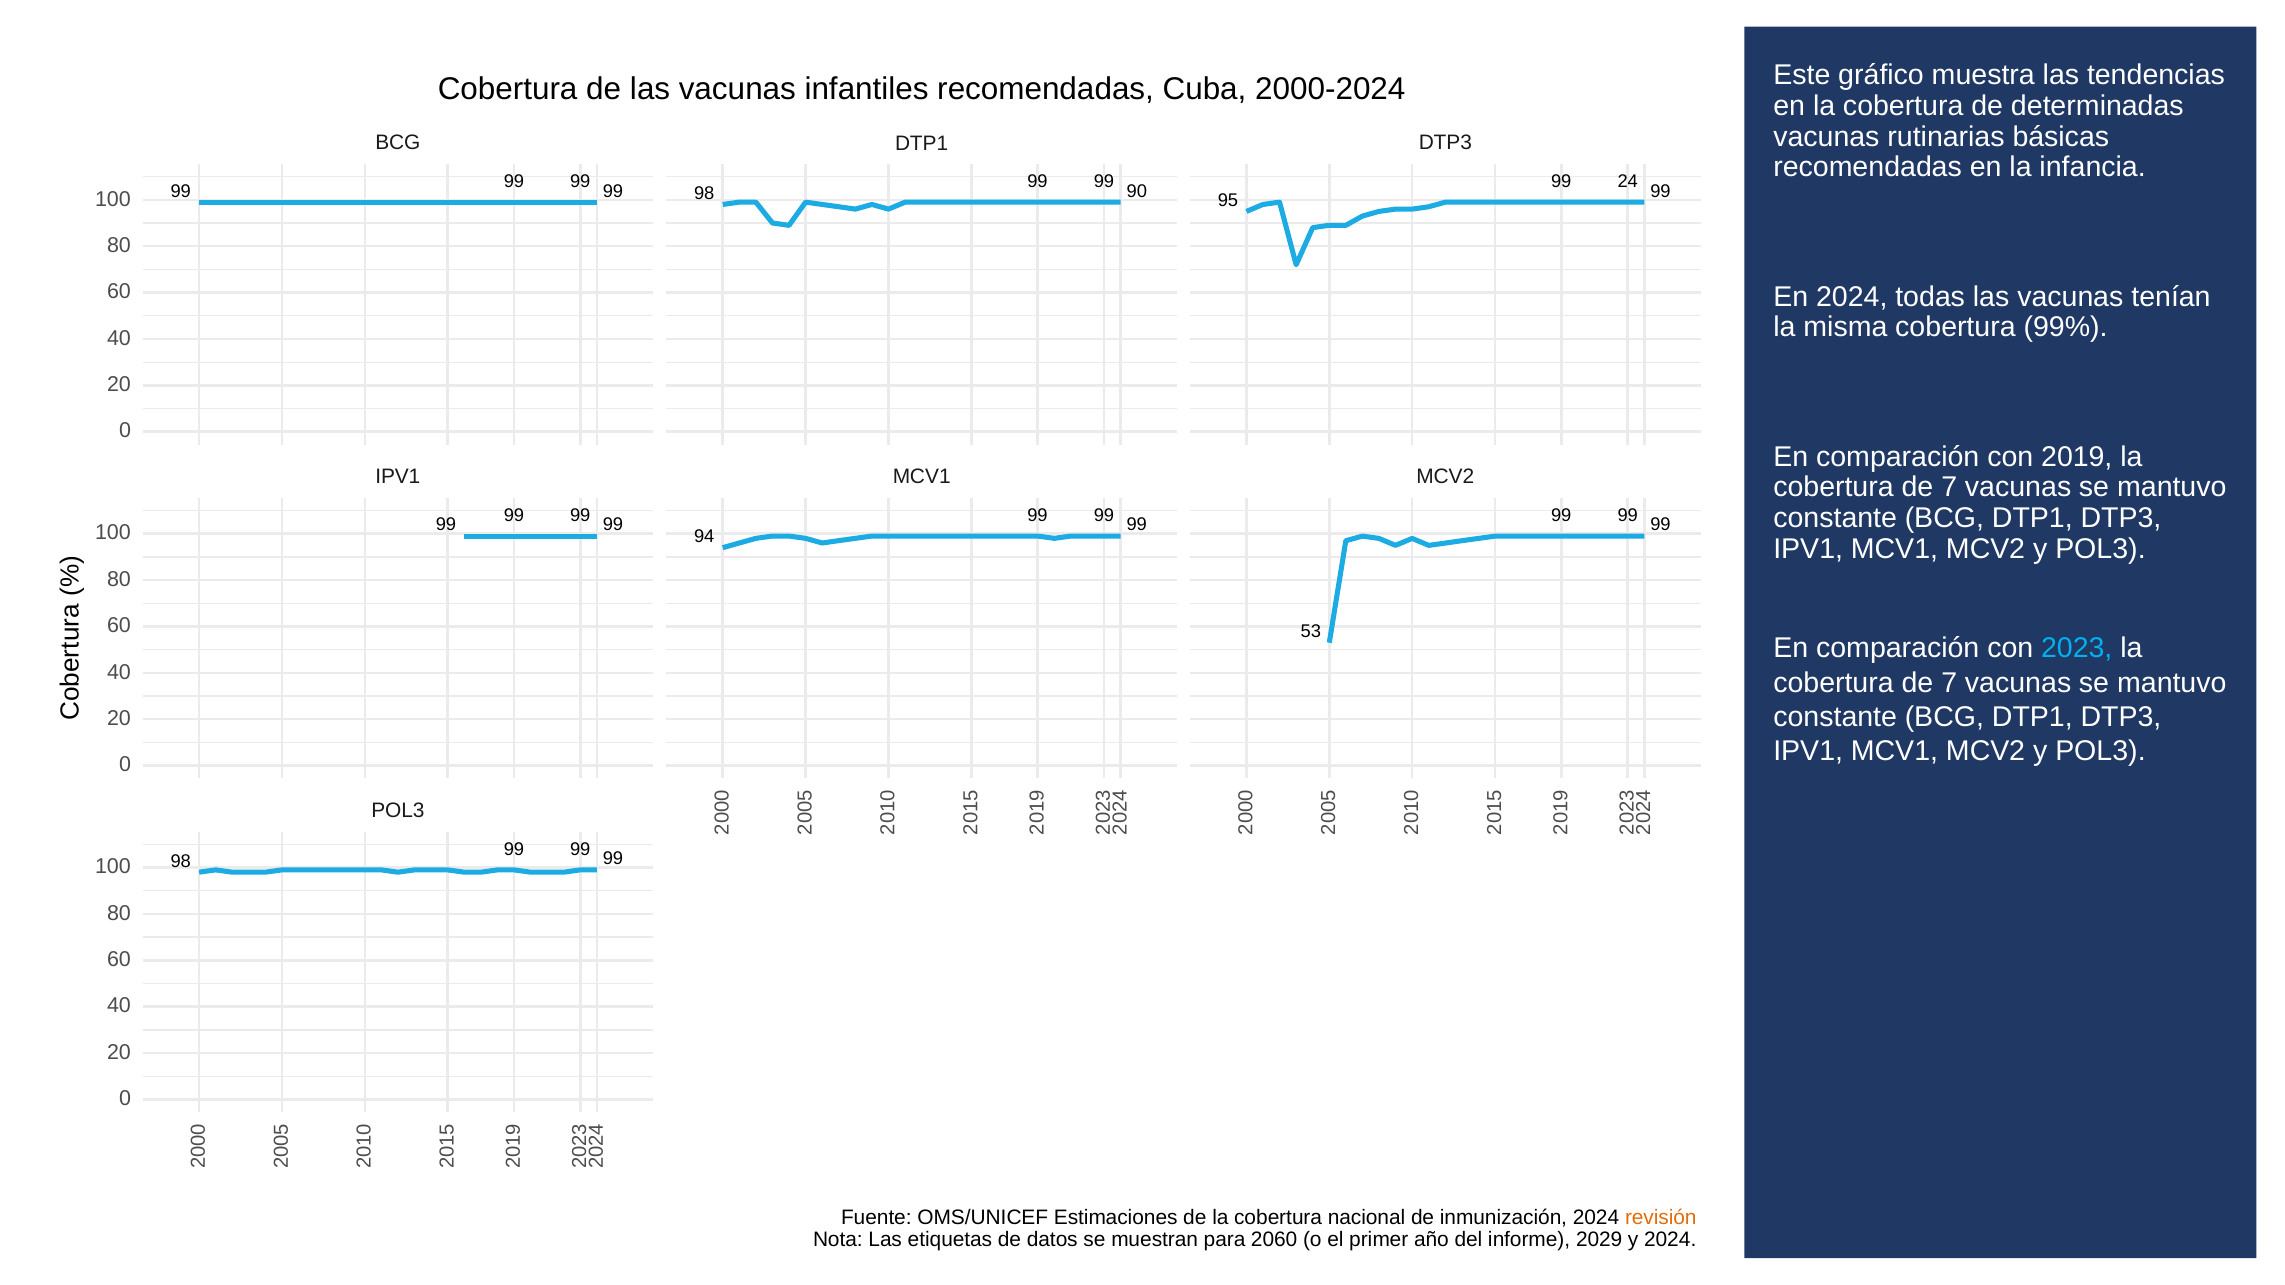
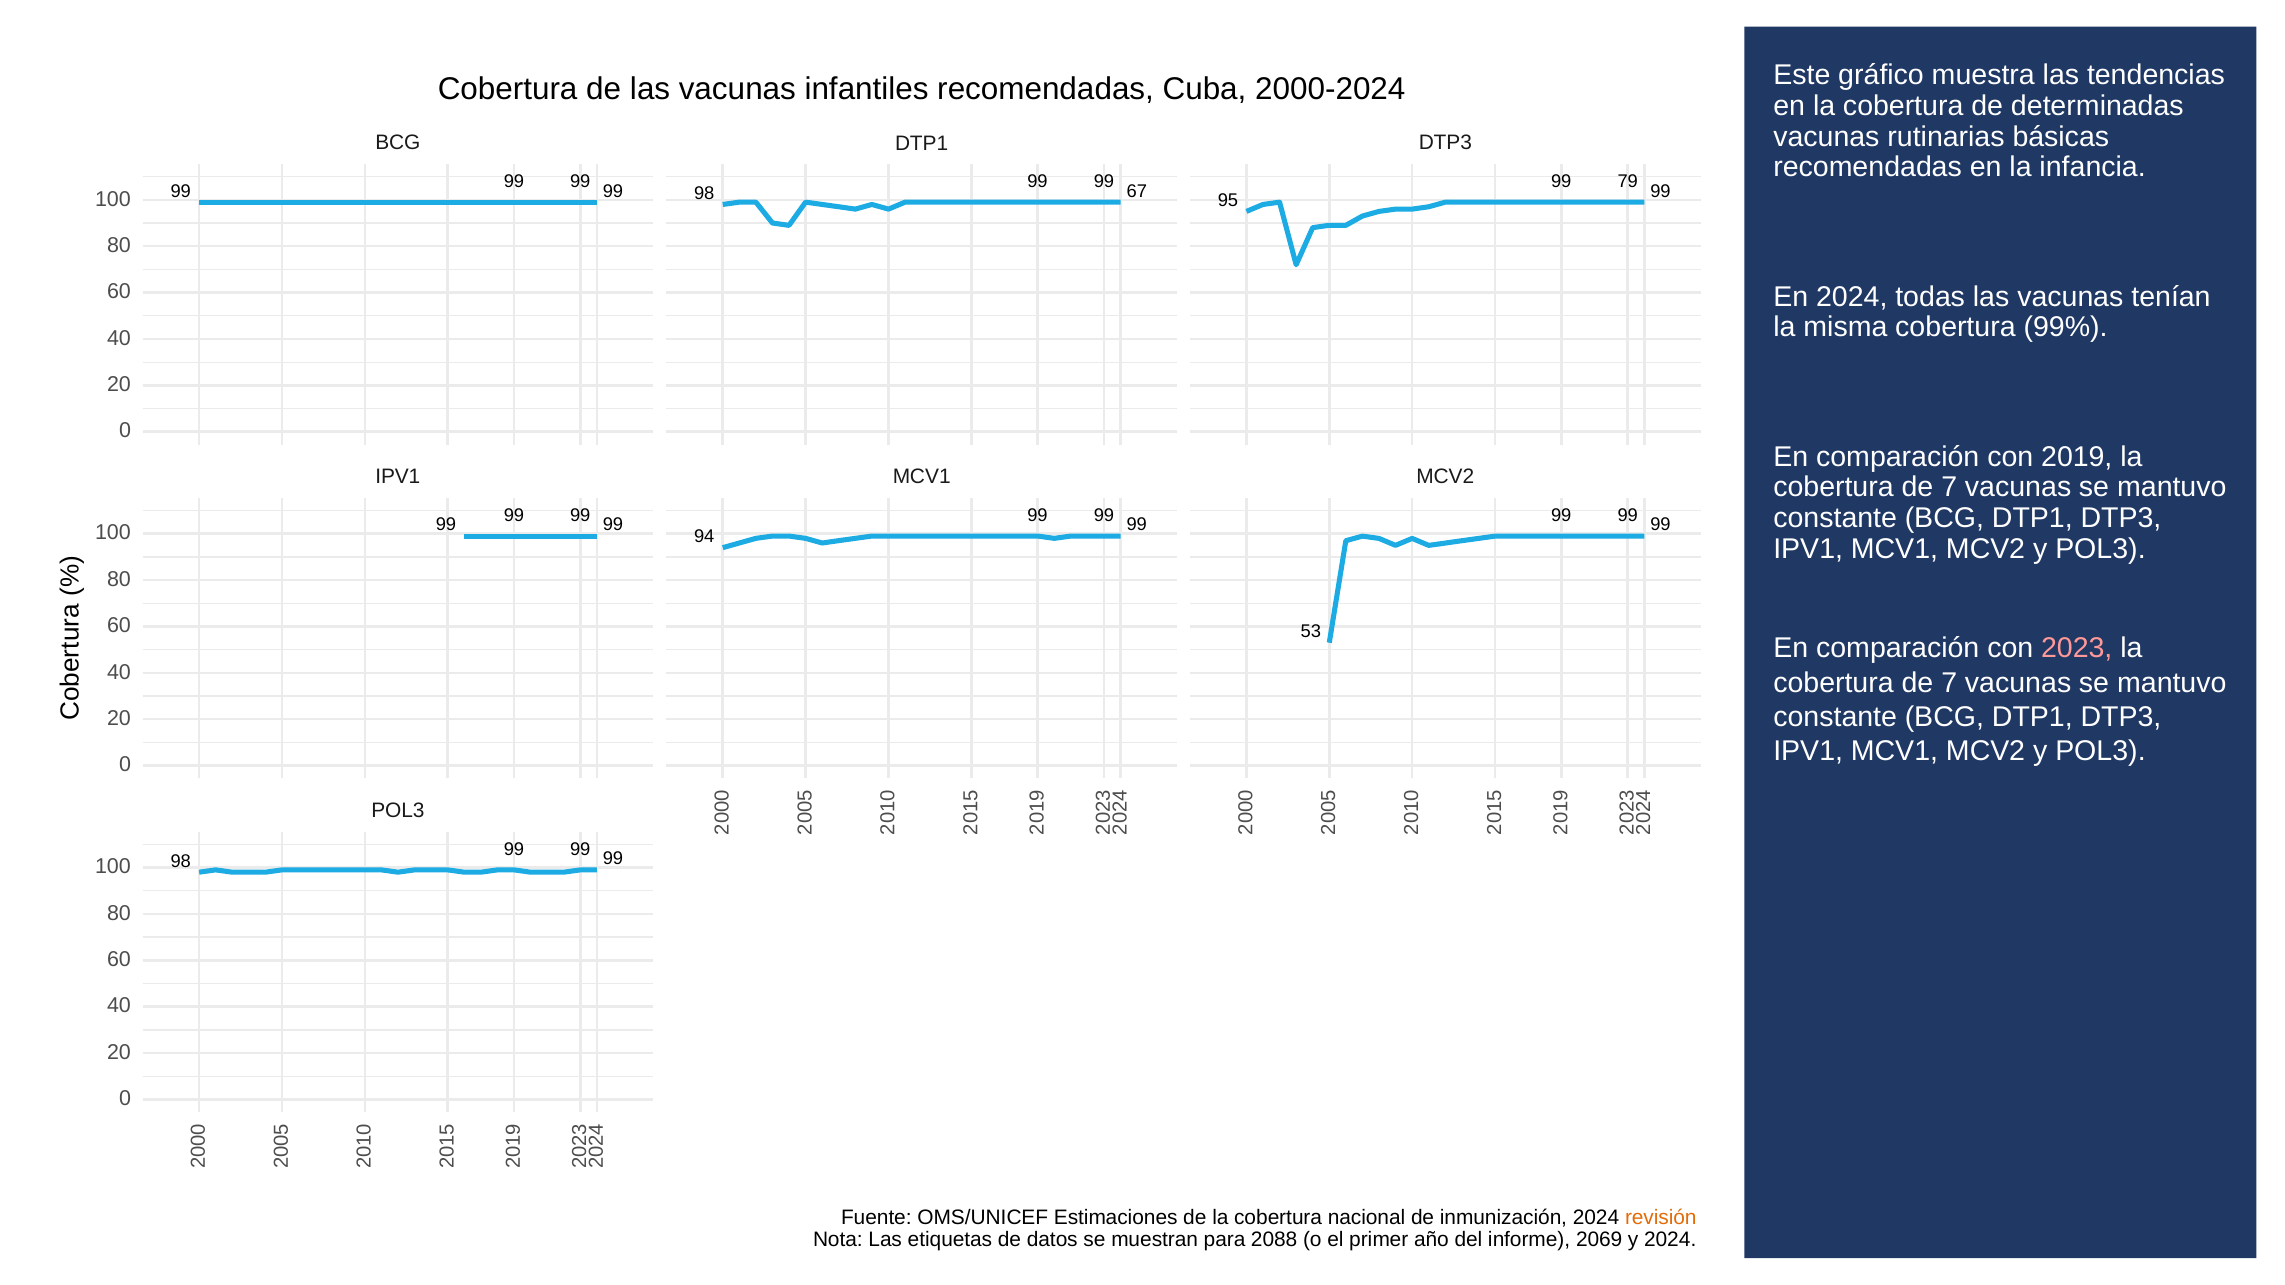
24: 24 -> 79 (1628, 182)
90: 90 -> 67 (1137, 191)
2023 colour: light blue -> pink (2077, 648)
2060: 2060 -> 2088 (1274, 1240)
2029: 2029 -> 2069 (1599, 1240)
